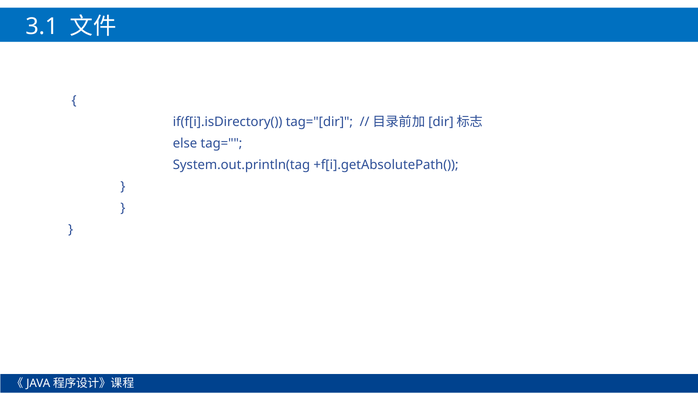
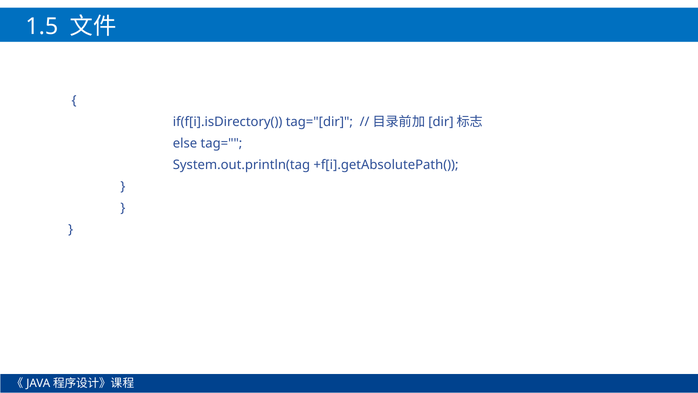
3.1: 3.1 -> 1.5 (42, 26)
